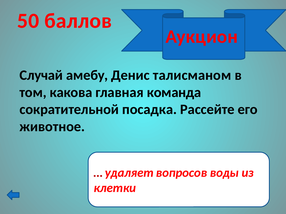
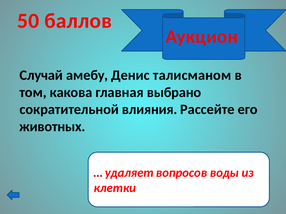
команда: команда -> выбрано (174, 93)
посадка: посадка -> влияния (150, 110)
животное: животное -> животных (52, 127)
